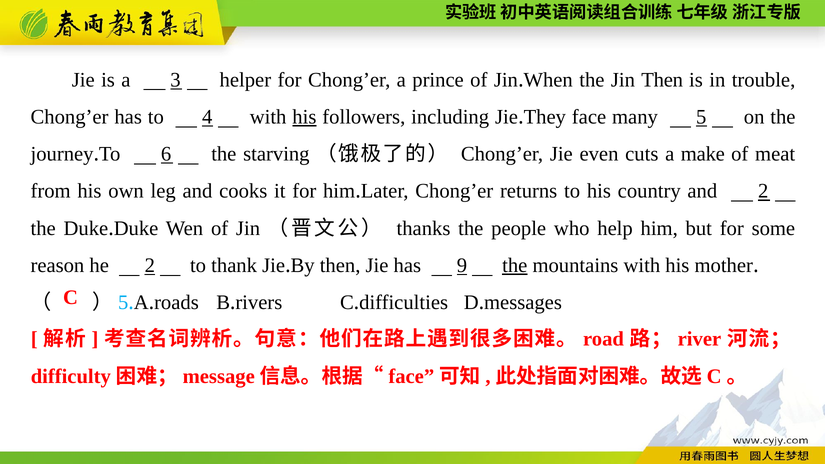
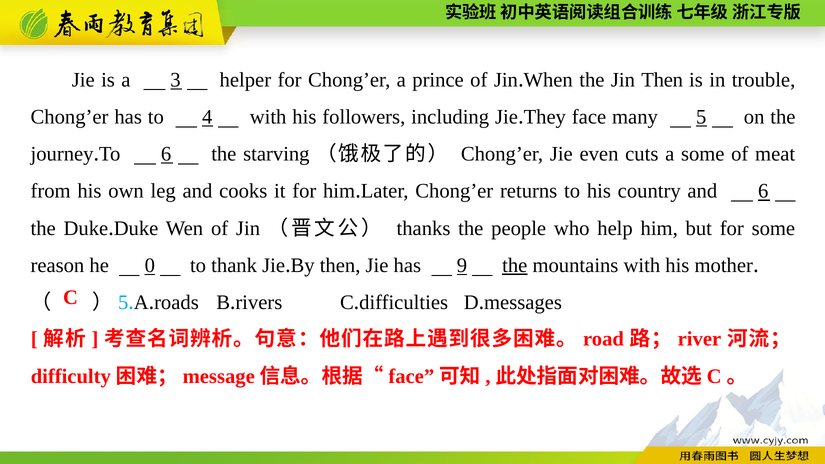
his underline: present -> none (304, 117)
a make: make -> some (703, 154)
and 2: 2 -> 6 (763, 191)
he 2: 2 -> 0 (150, 265)
